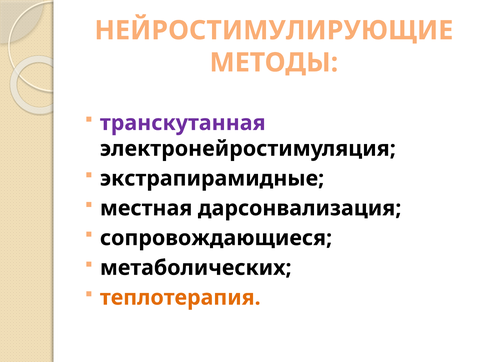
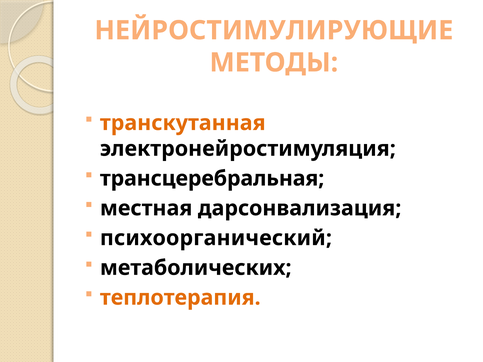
транскутанная colour: purple -> orange (183, 123)
экстрапирамидные: экстрапирамидные -> трансцеребральная (212, 179)
сопровождающиеся: сопровождающиеся -> психоорганический (216, 238)
